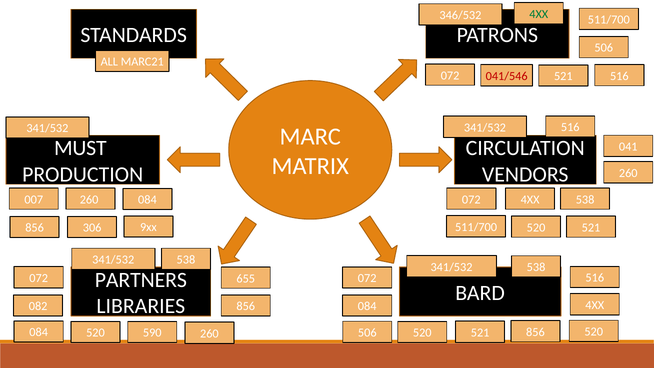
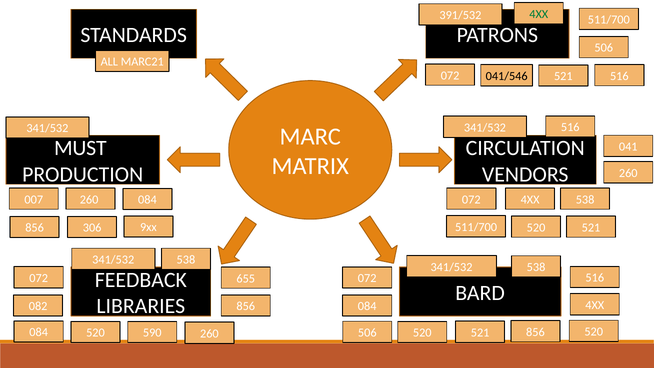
346/532: 346/532 -> 391/532 (460, 15)
041/546 colour: red -> black (507, 76)
PARTNERS: PARTNERS -> FEEDBACK (141, 280)
